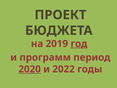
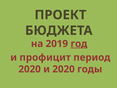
программ: программ -> профицит (45, 57)
2020 underline: present -> none (30, 69)
и 2022: 2022 -> 2020 (64, 69)
